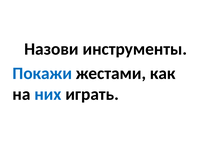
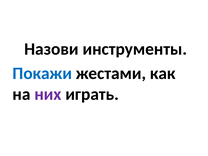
них colour: blue -> purple (48, 94)
